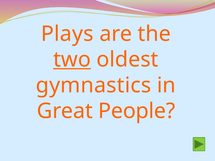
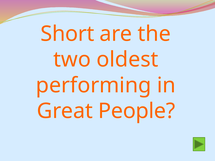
Plays: Plays -> Short (67, 34)
two underline: present -> none (72, 60)
gymnastics: gymnastics -> performing (94, 85)
